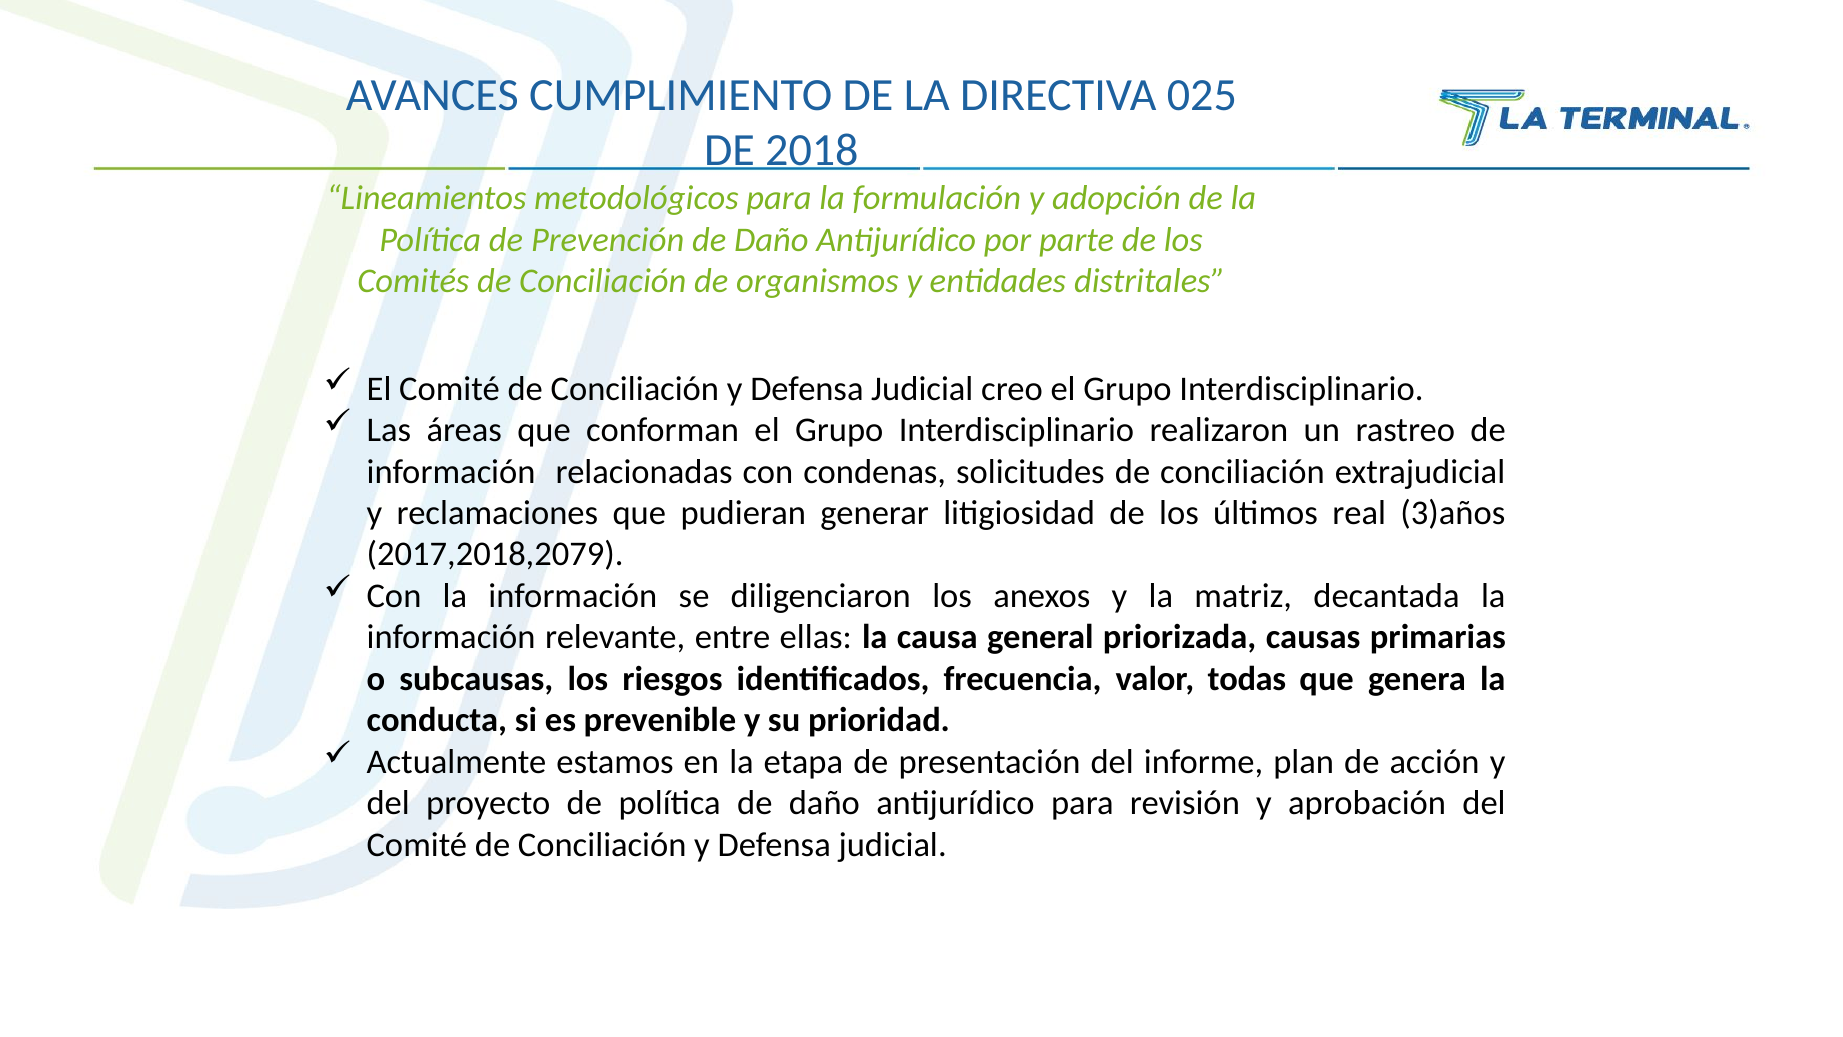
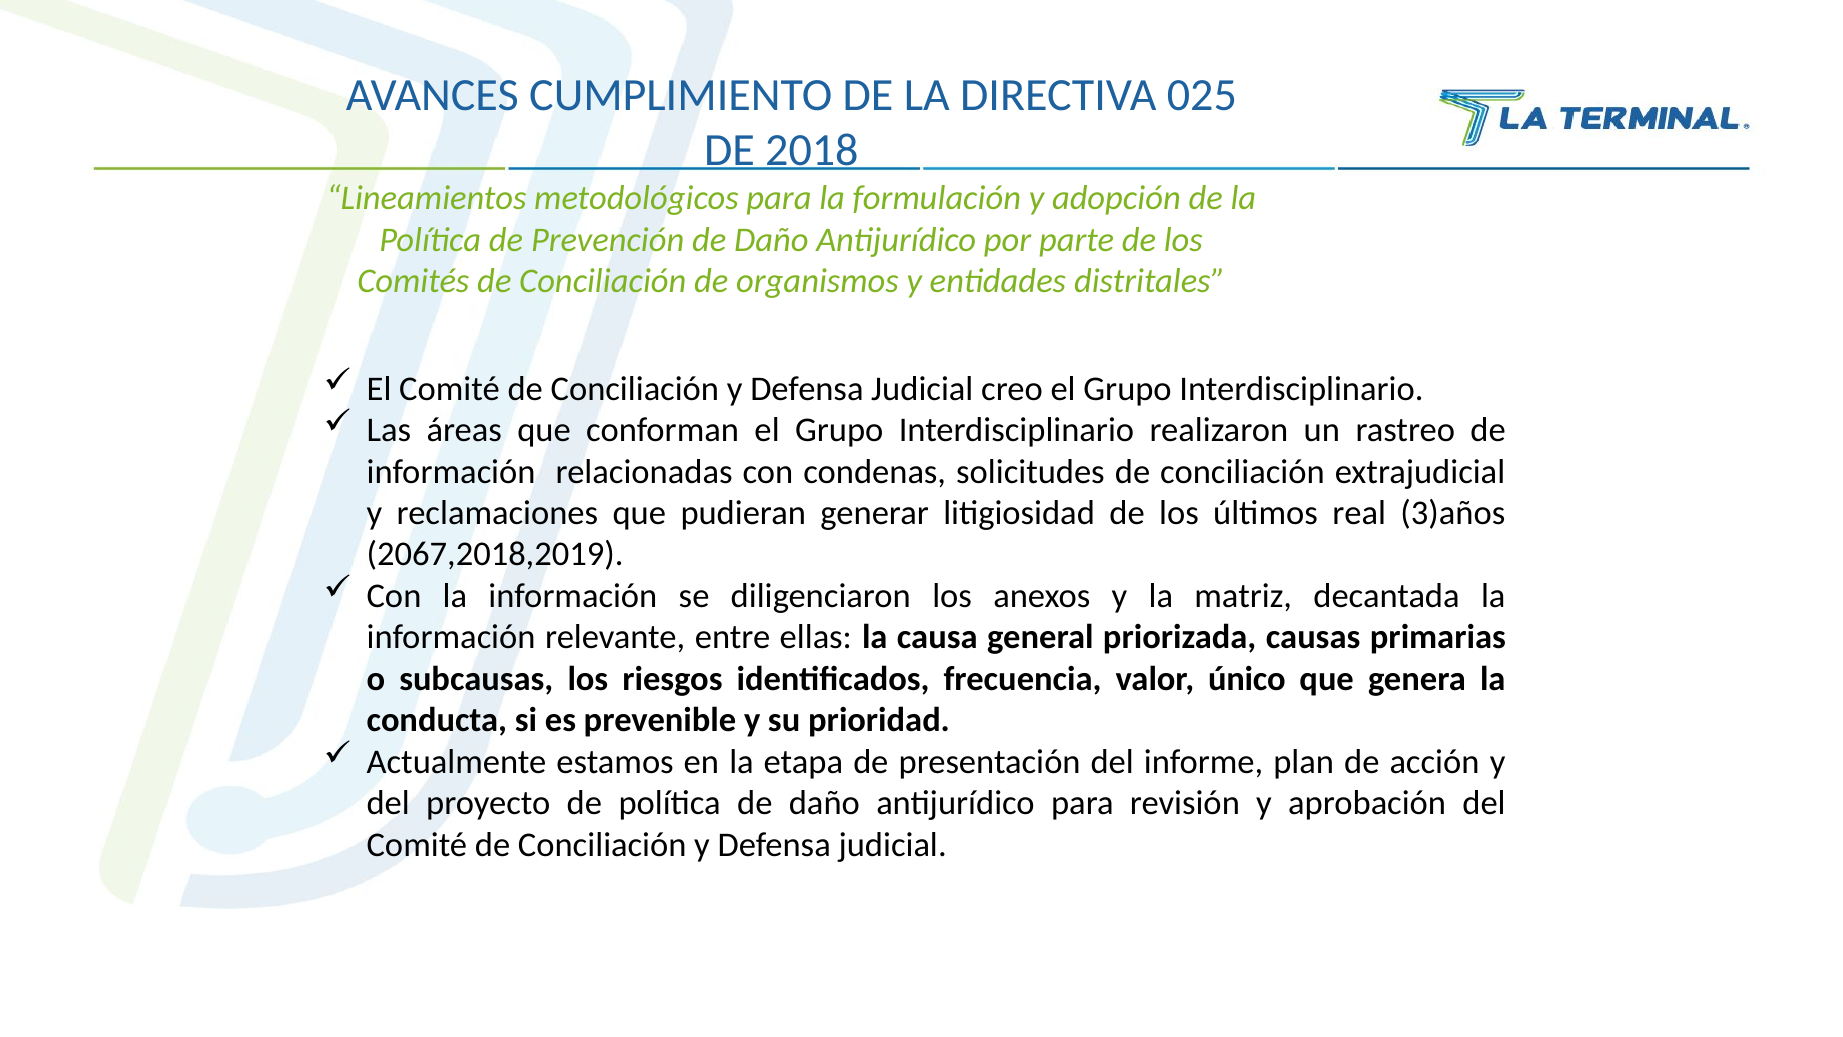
2017,2018,2079: 2017,2018,2079 -> 2067,2018,2019 (495, 554)
todas: todas -> único (1247, 679)
